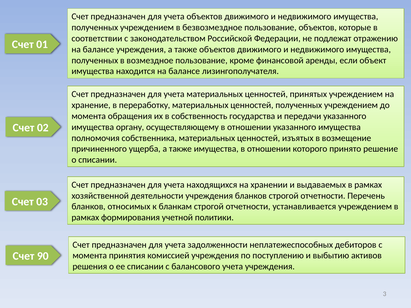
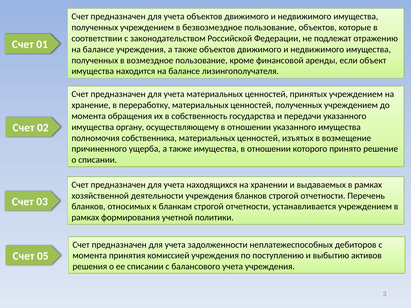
90: 90 -> 05 (43, 256)
